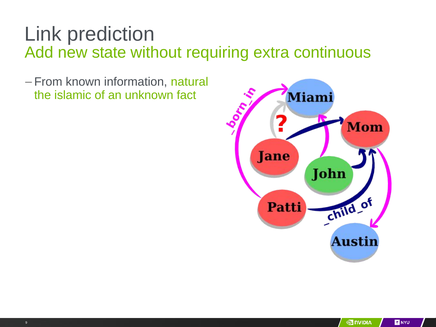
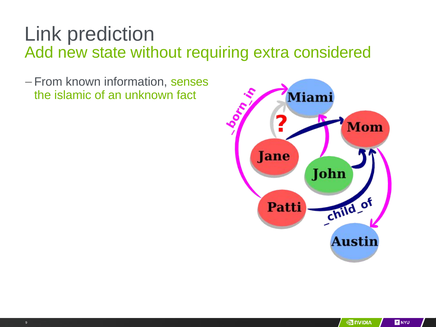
continuous: continuous -> considered (332, 53)
natural: natural -> senses (190, 82)
